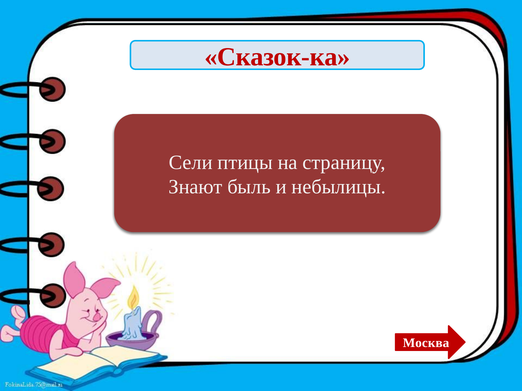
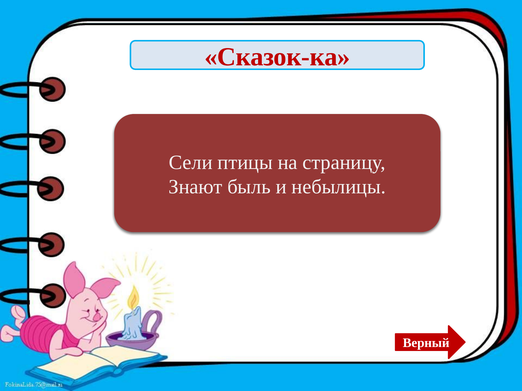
Москва: Москва -> Верный (426, 343)
